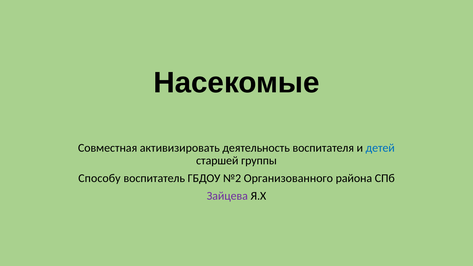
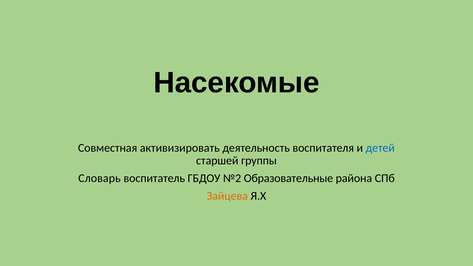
Способу: Способу -> Словарь (99, 178)
Организованного: Организованного -> Образовательные (288, 178)
Зайцева colour: purple -> orange (227, 196)
